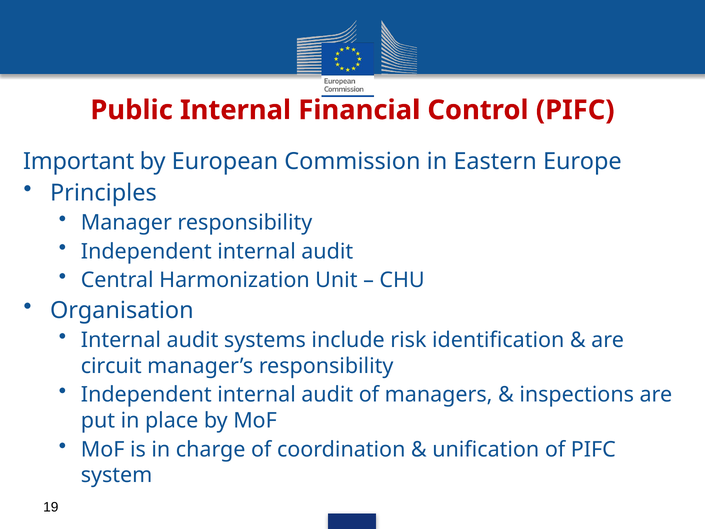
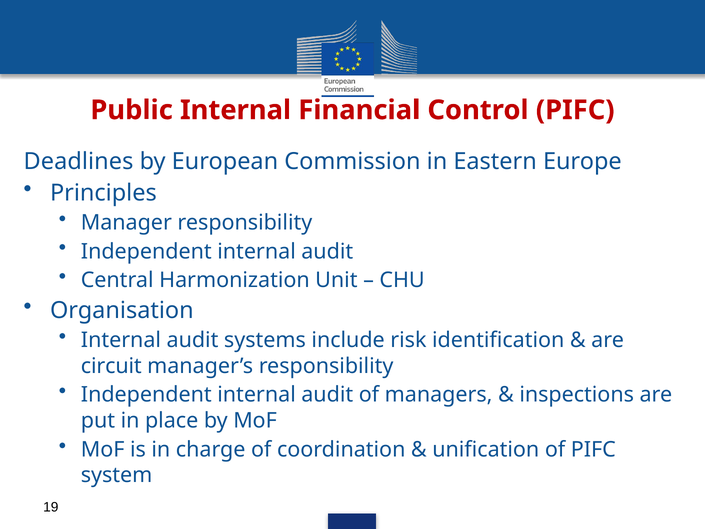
Important: Important -> Deadlines (79, 162)
